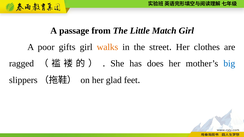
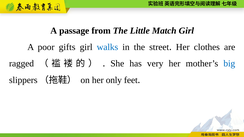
walks colour: orange -> blue (107, 47)
does: does -> very (155, 64)
glad: glad -> only (114, 80)
